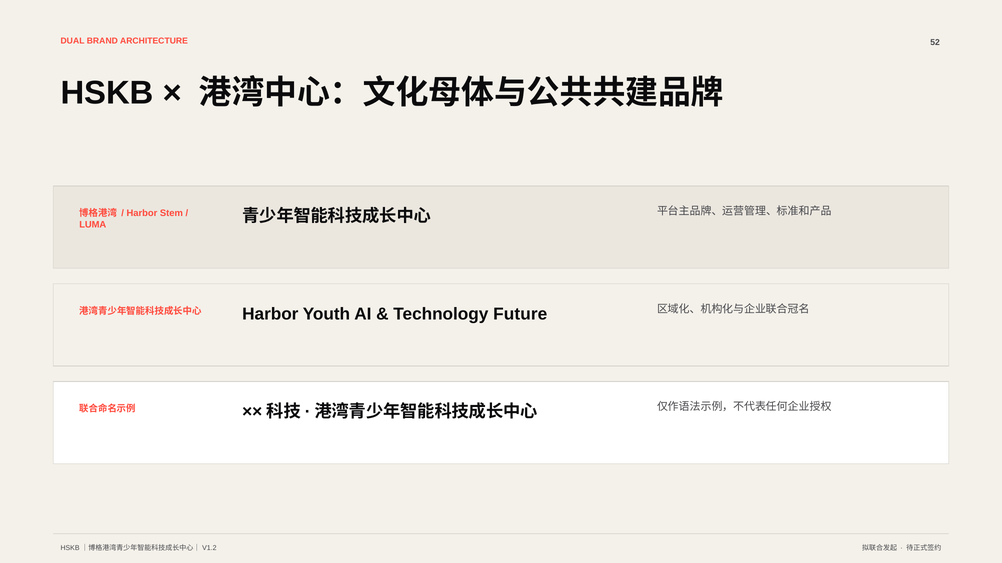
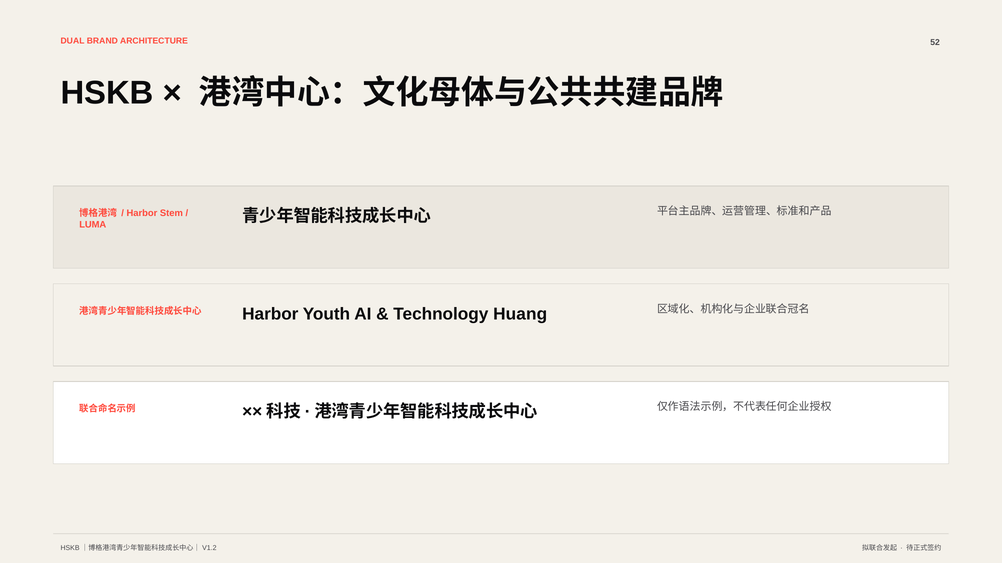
Future: Future -> Huang (520, 314)
